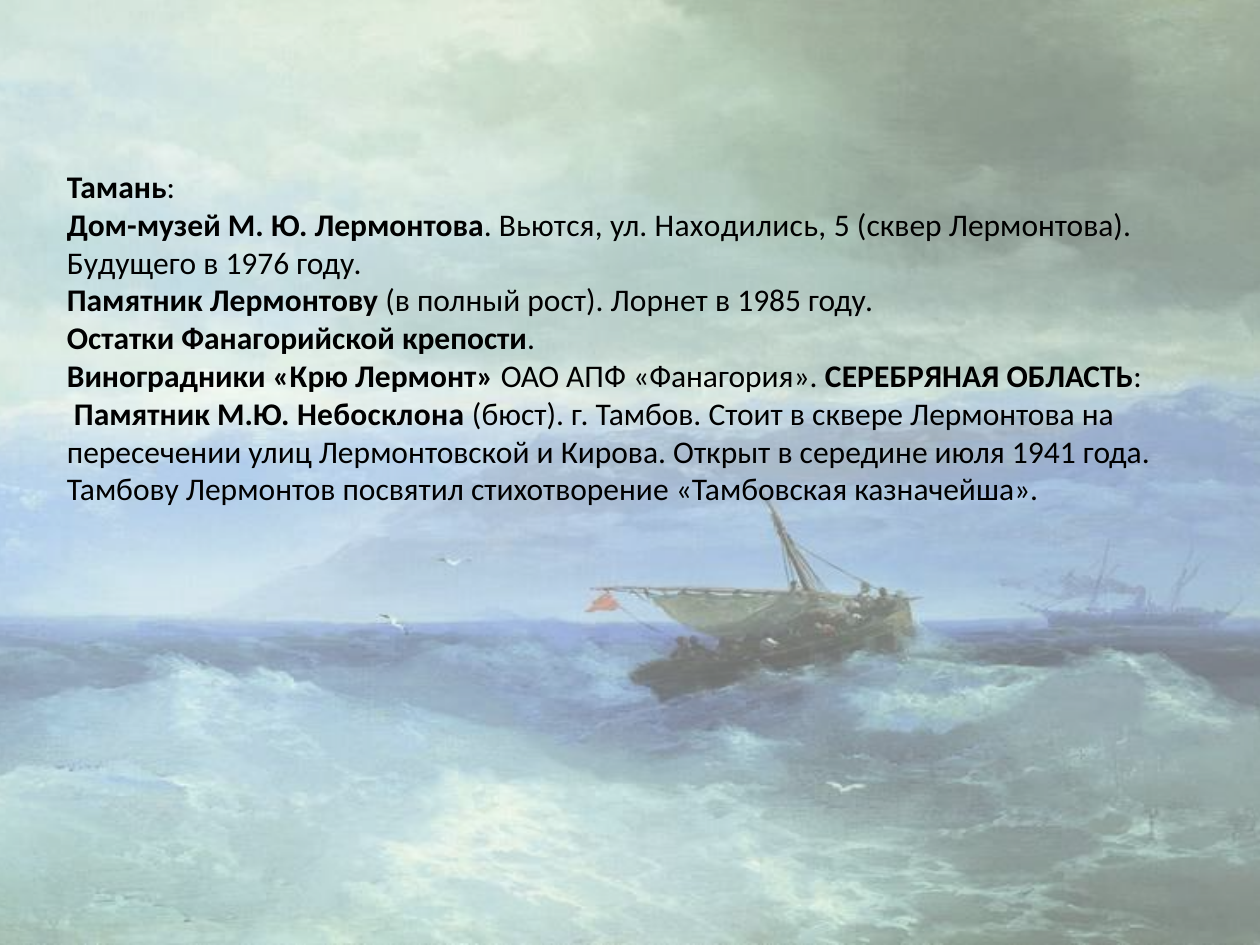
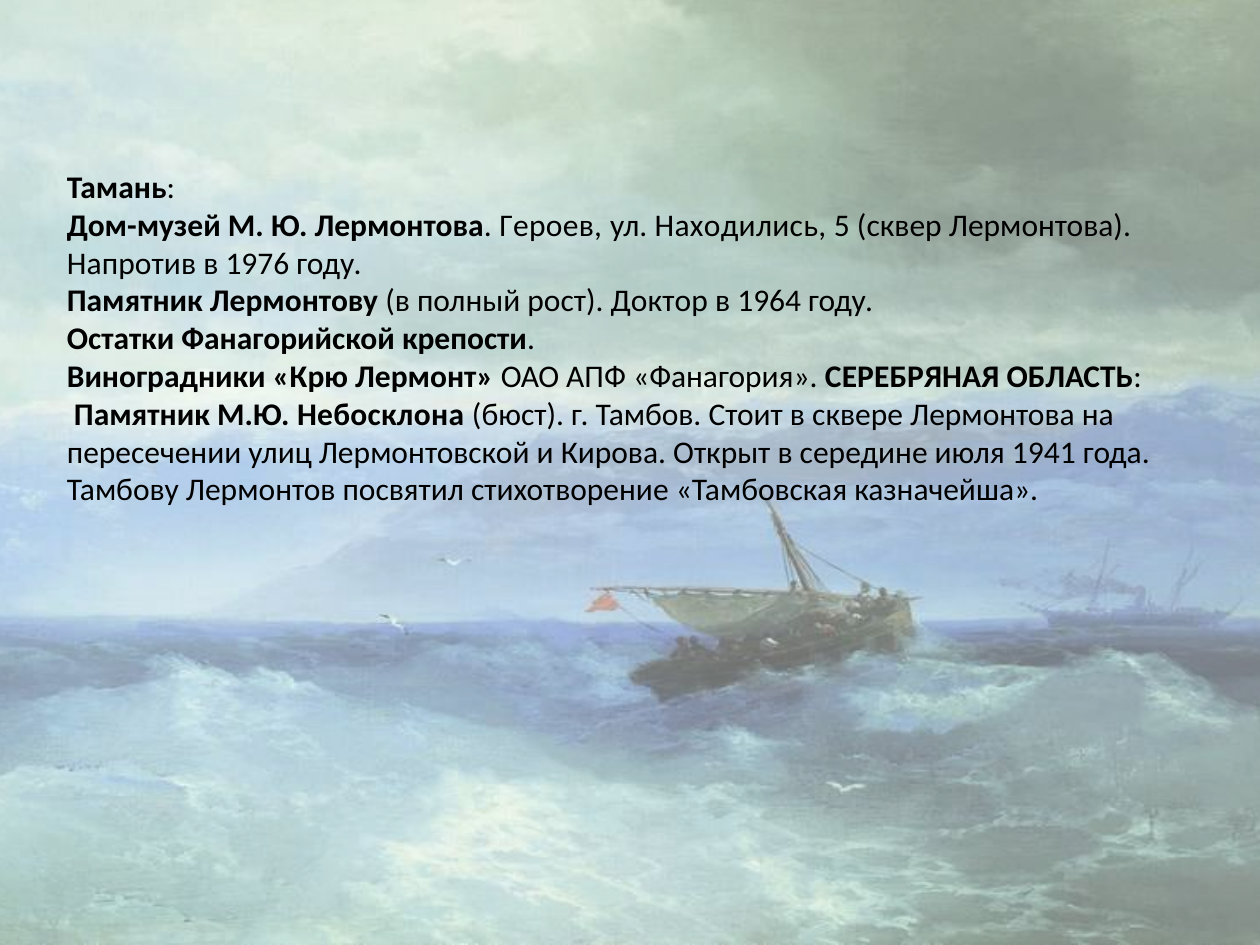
Вьются: Вьются -> Героев (551, 226)
Будущего: Будущего -> Напротив (132, 264)
Лорнет: Лорнет -> Доктор (659, 301)
1985: 1985 -> 1964 (769, 301)
